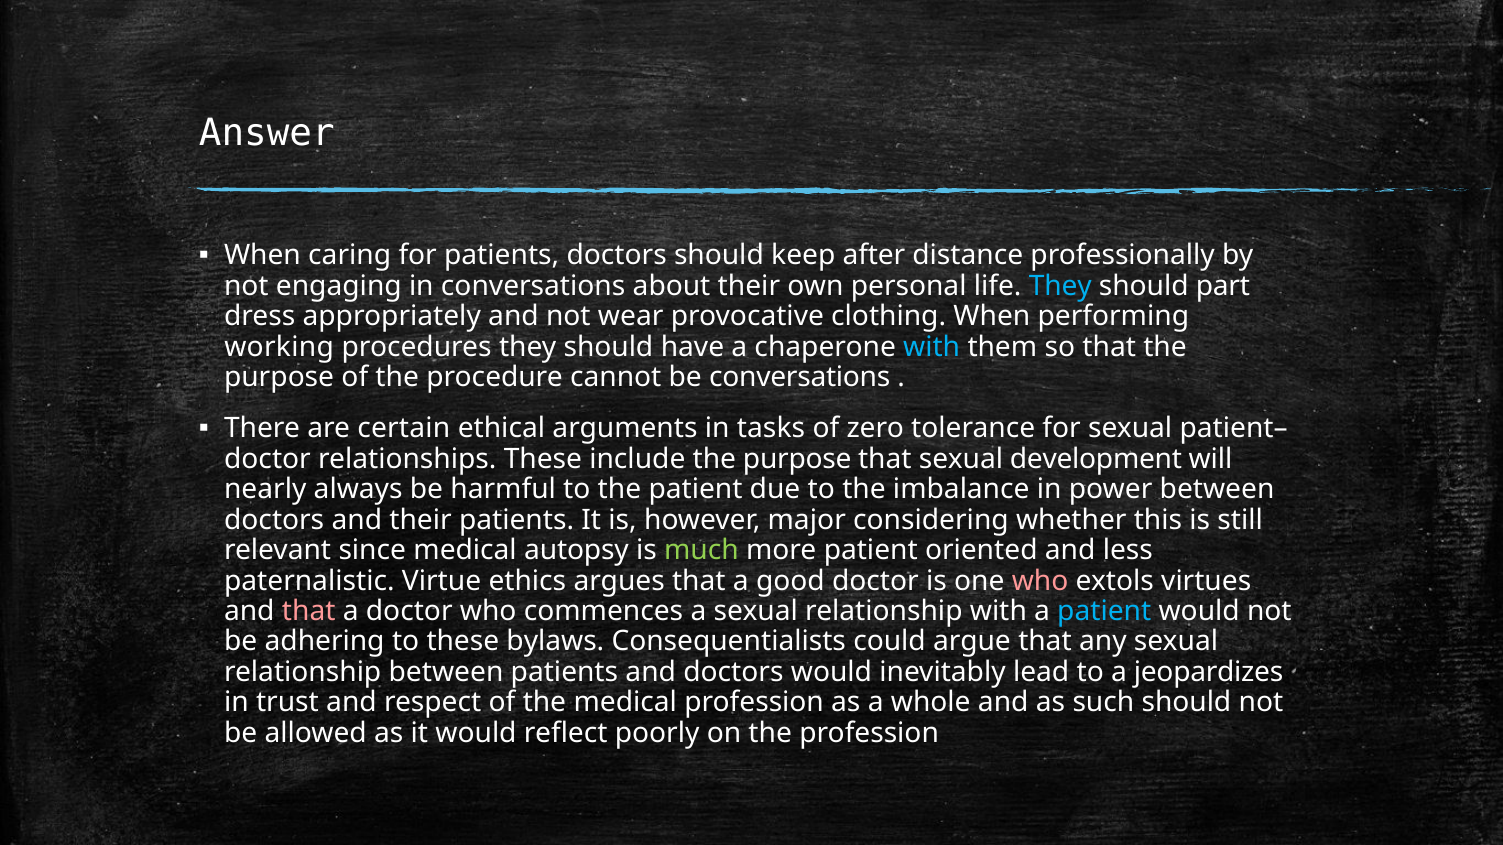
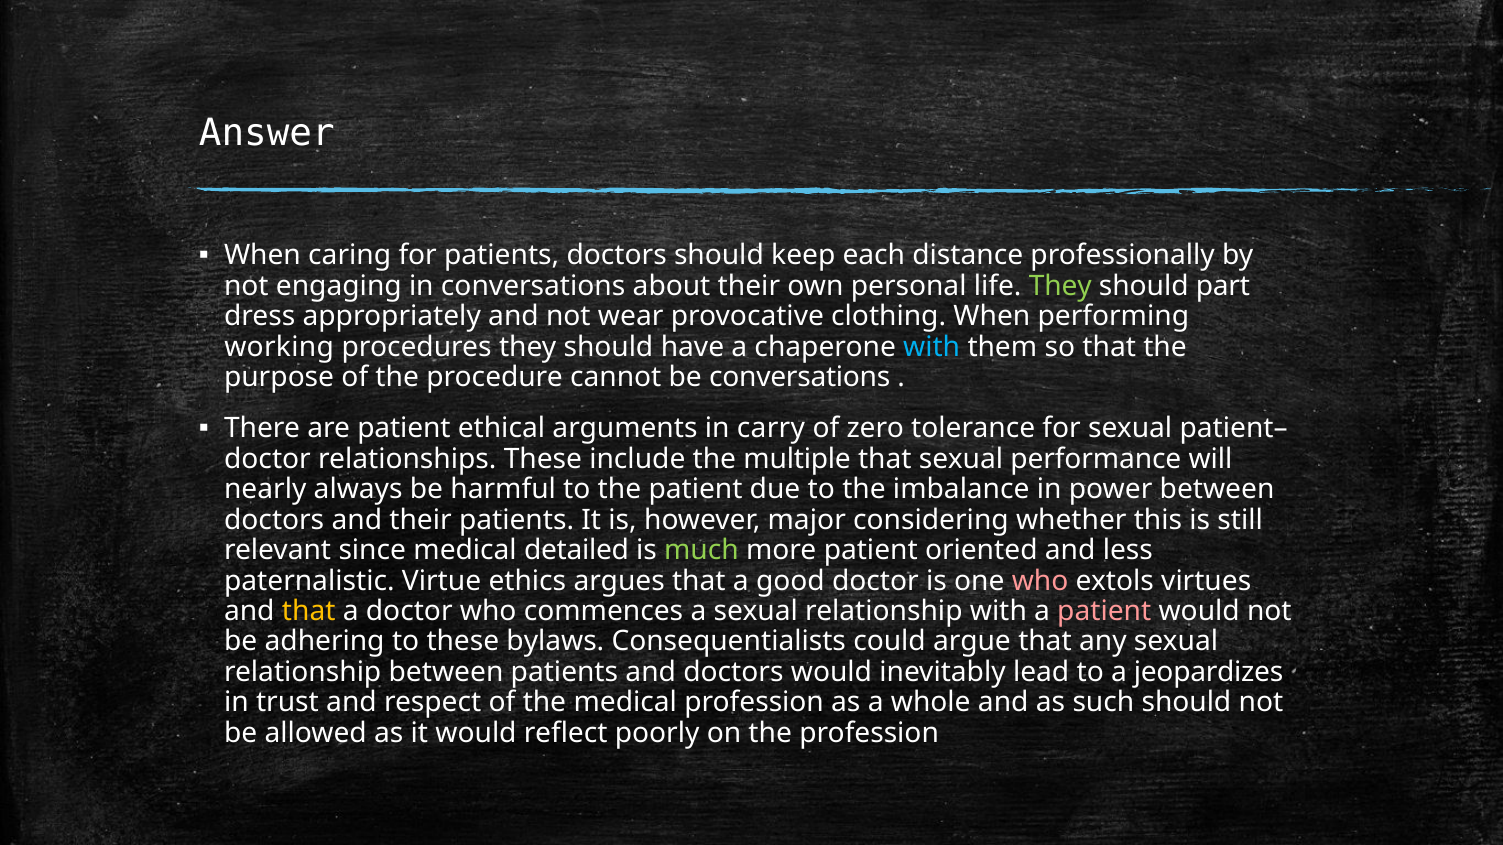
after: after -> each (874, 256)
They colour: light blue -> light green (1060, 286)
are certain: certain -> patient (404, 429)
tasks: tasks -> carry (771, 429)
include the purpose: purpose -> multiple (797, 459)
development: development -> performance (1096, 459)
autopsy: autopsy -> detailed (577, 551)
that colour: pink -> yellow (309, 612)
patient colour: light blue -> pink (1104, 612)
